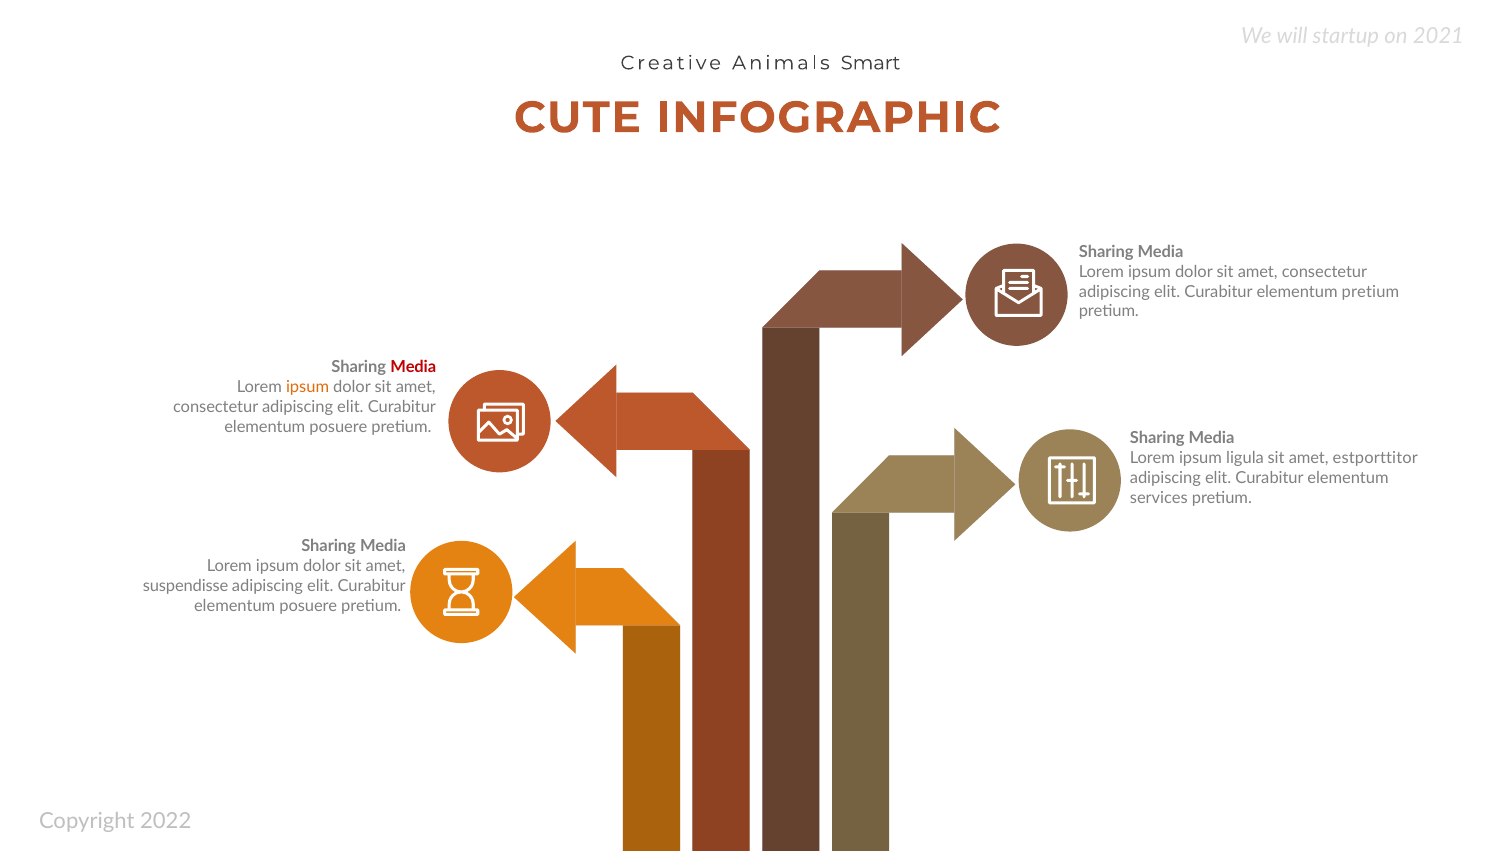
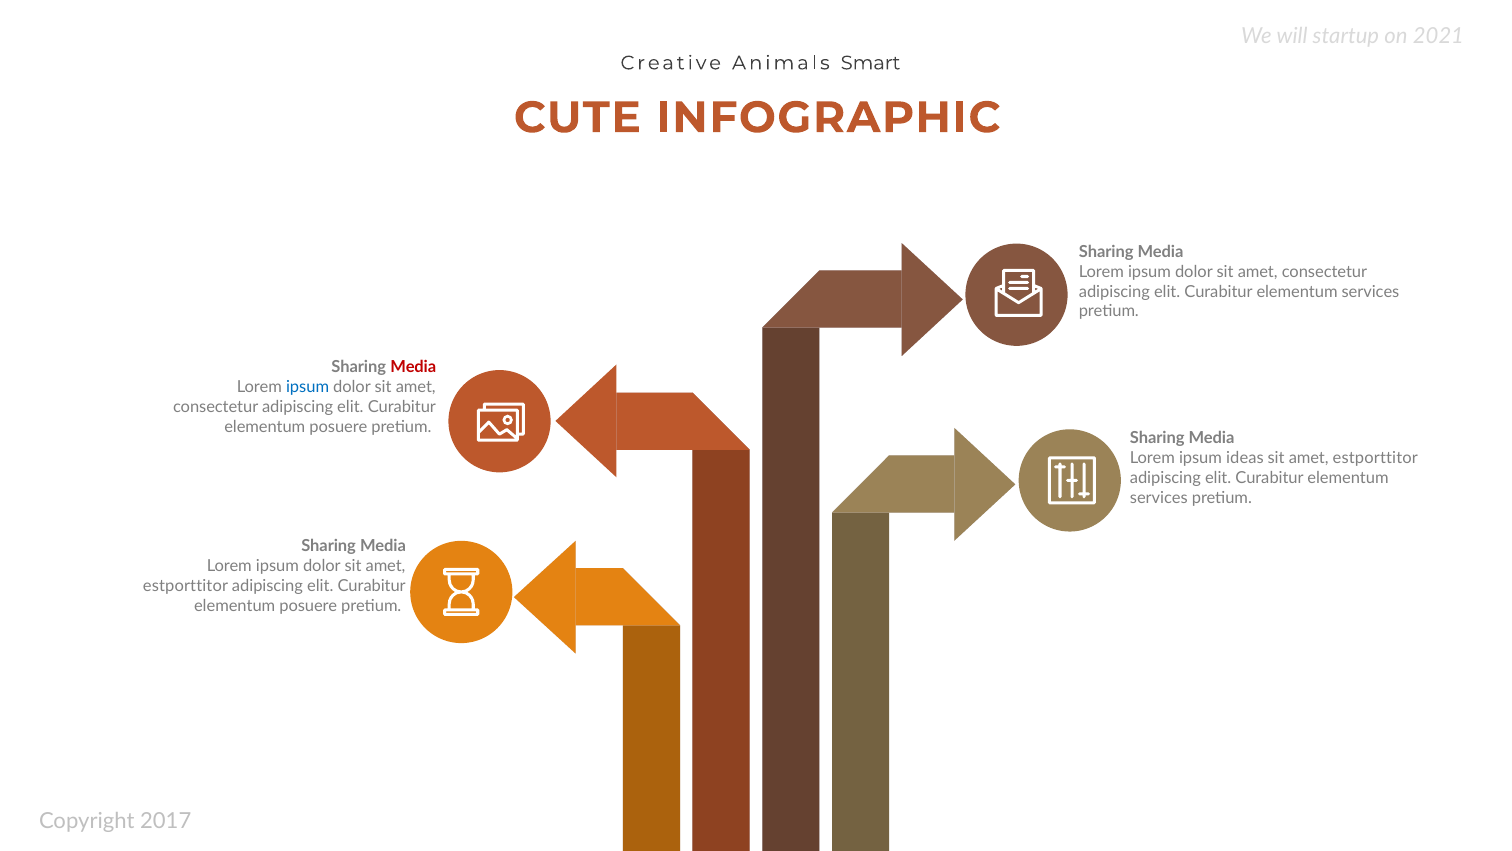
pretium: pretium -> services (1370, 292)
ipsum colour: orange -> blue (308, 387)
ligula: ligula -> ideas (1245, 458)
suspendisse: suspendisse -> estporttitor (185, 586)
2022: 2022 -> 2017 (166, 820)
